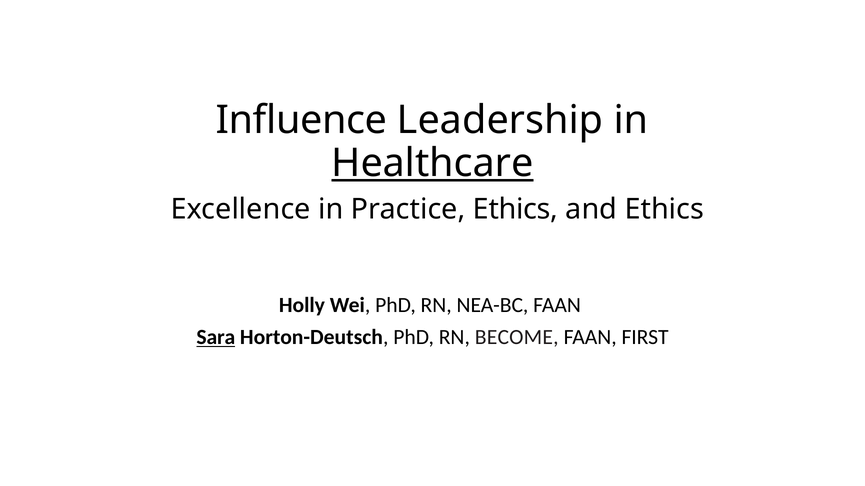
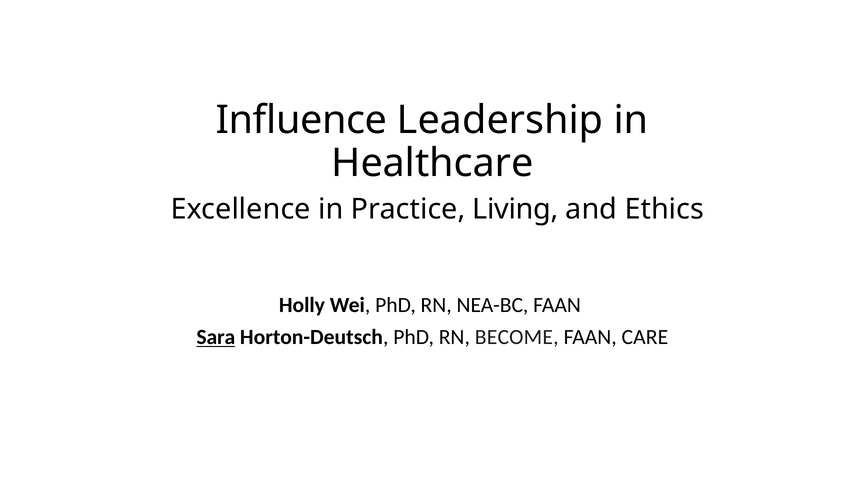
Healthcare underline: present -> none (432, 163)
Practice Ethics: Ethics -> Living (516, 210)
FIRST: FIRST -> CARE (645, 338)
